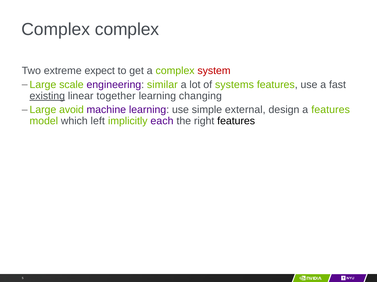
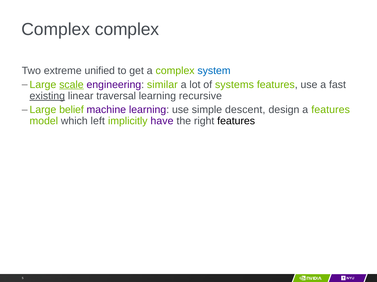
expect: expect -> uniﬁed (100, 71)
system colour: red -> blue (214, 71)
scale underline: none -> present (71, 85)
together: together -> traversal (116, 96)
changing: changing -> recursive (200, 96)
avoid: avoid -> belief (71, 110)
external: external -> descent (245, 110)
each: each -> have (162, 121)
